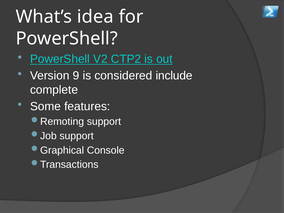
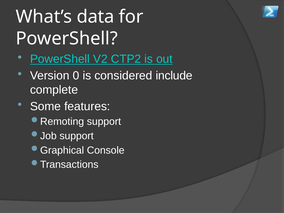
idea: idea -> data (95, 17)
9: 9 -> 0 (76, 76)
